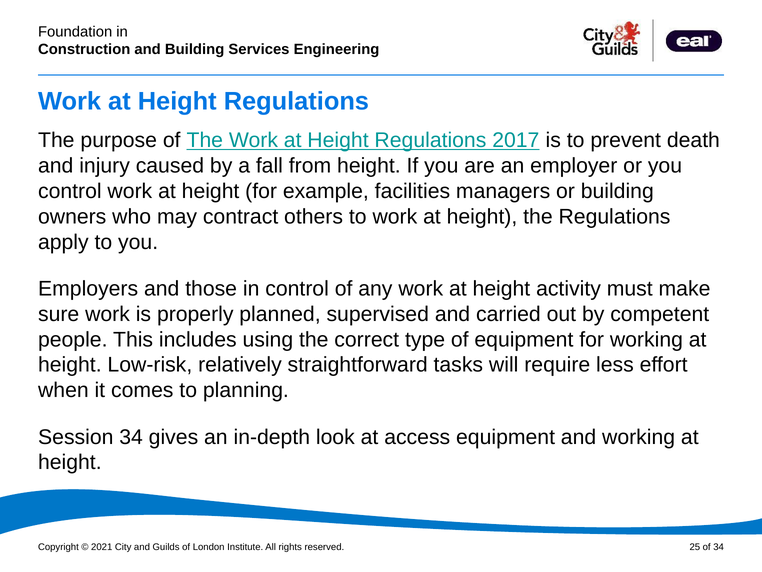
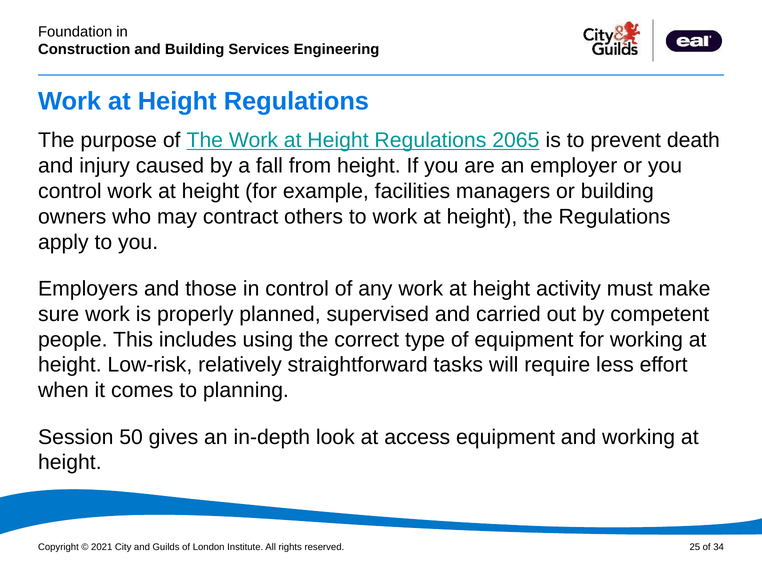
2017: 2017 -> 2065 (516, 140)
Session 34: 34 -> 50 (131, 437)
